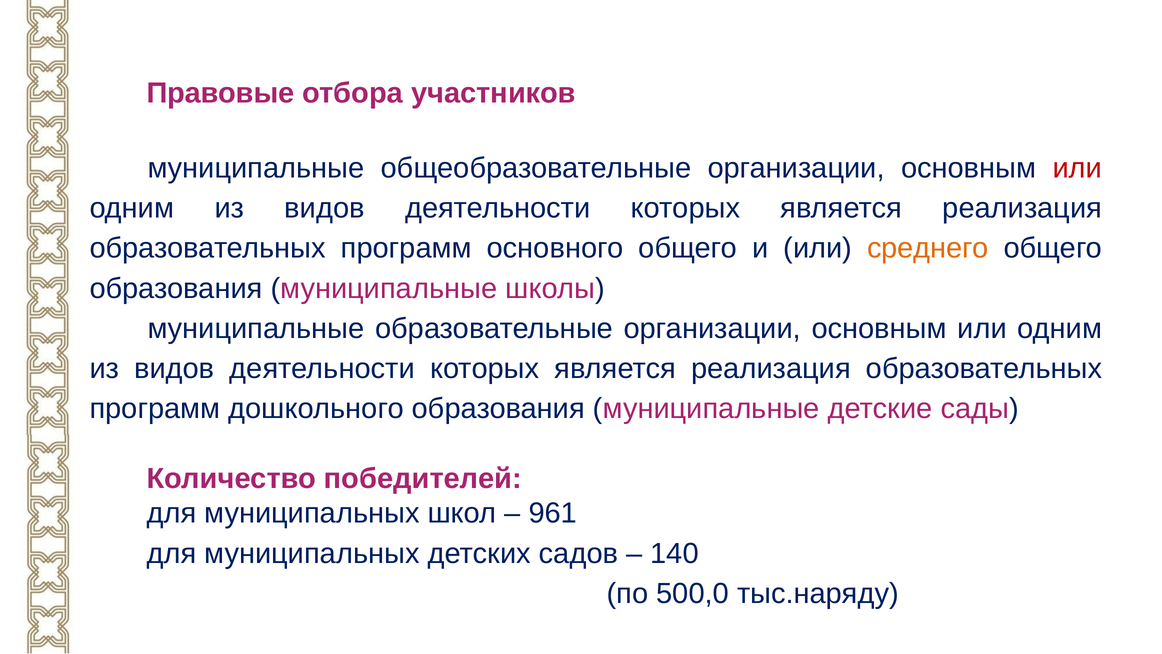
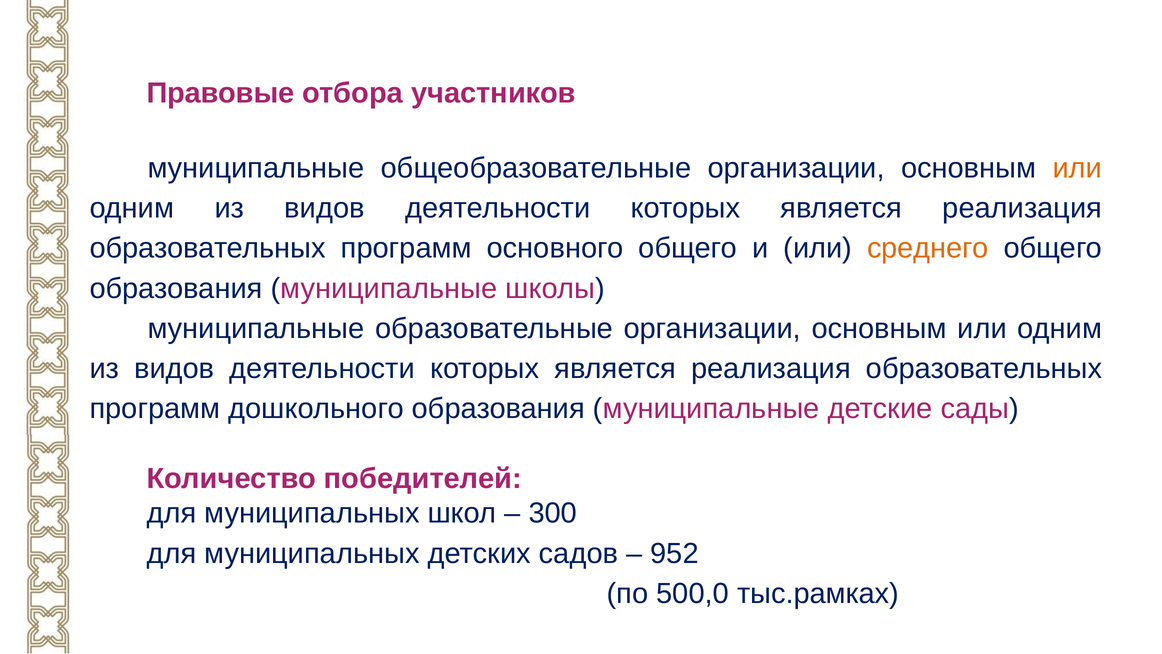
или colour: red -> orange (1077, 168)
961: 961 -> 300 (553, 513)
140: 140 -> 952 (675, 553)
тыс.наряду: тыс.наряду -> тыс.рамках (818, 593)
